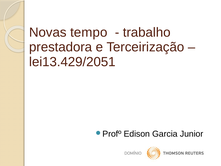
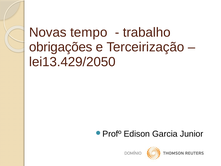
prestadora: prestadora -> obrigações (61, 47)
lei13.429/2051: lei13.429/2051 -> lei13.429/2050 (72, 62)
